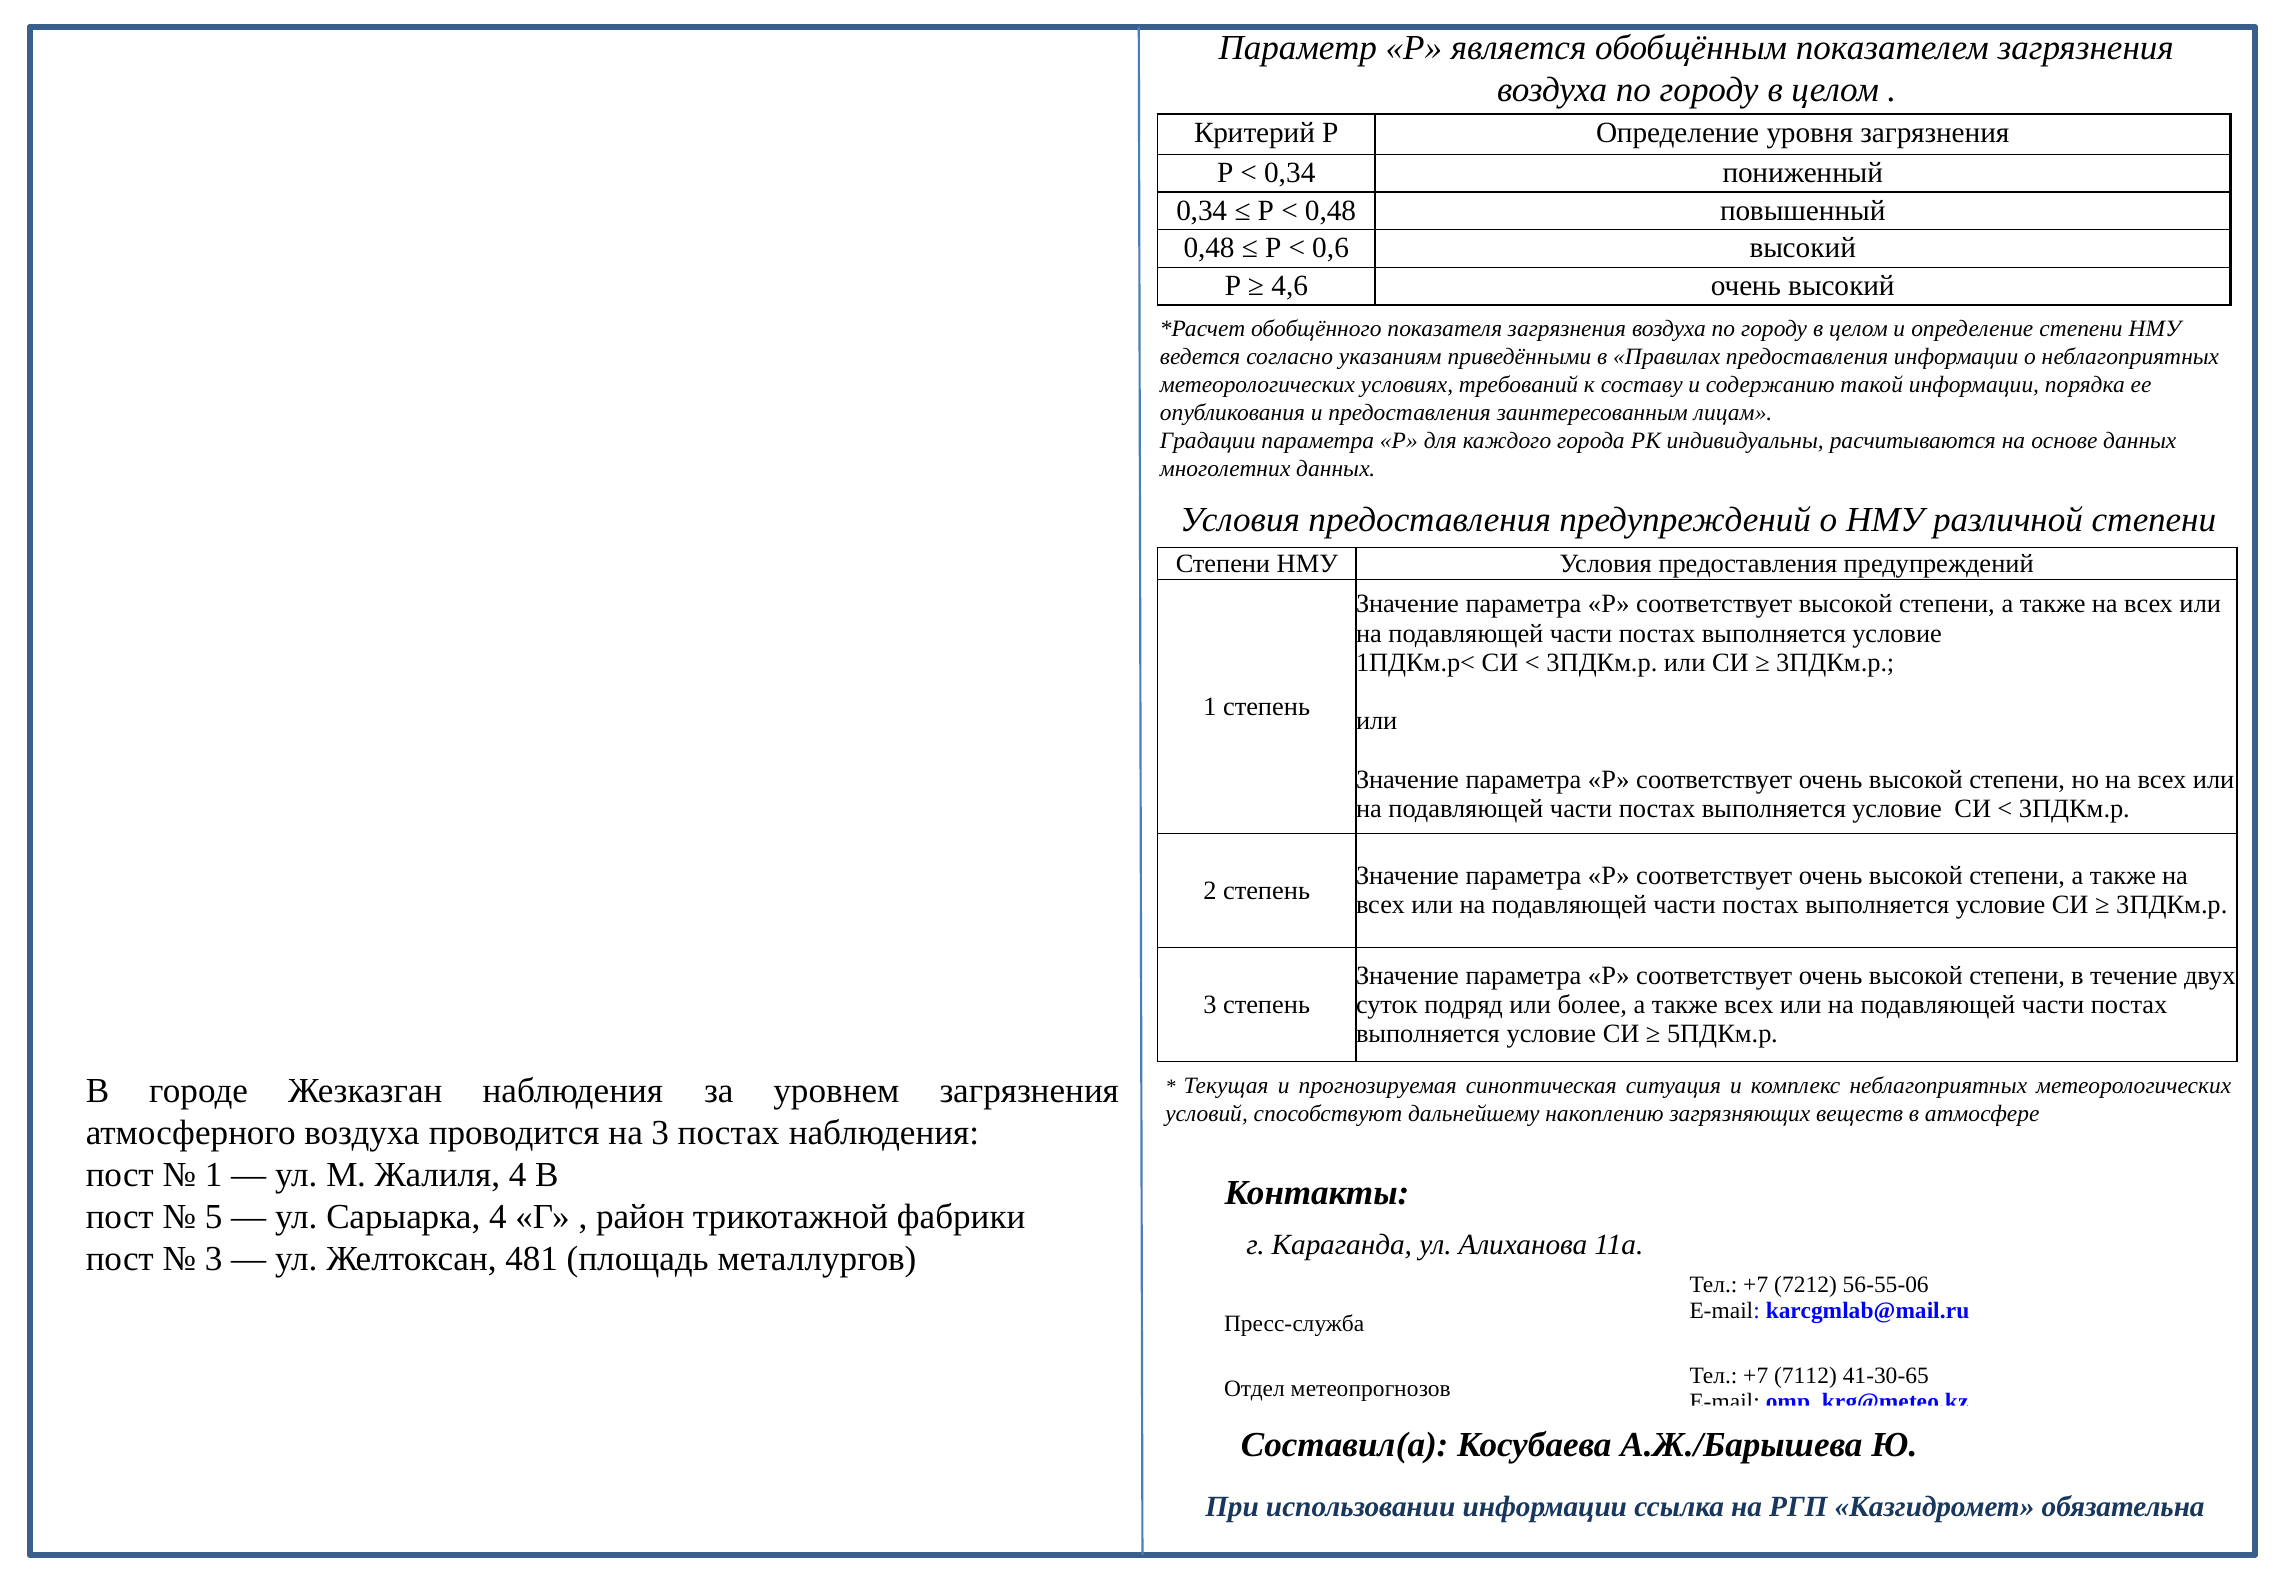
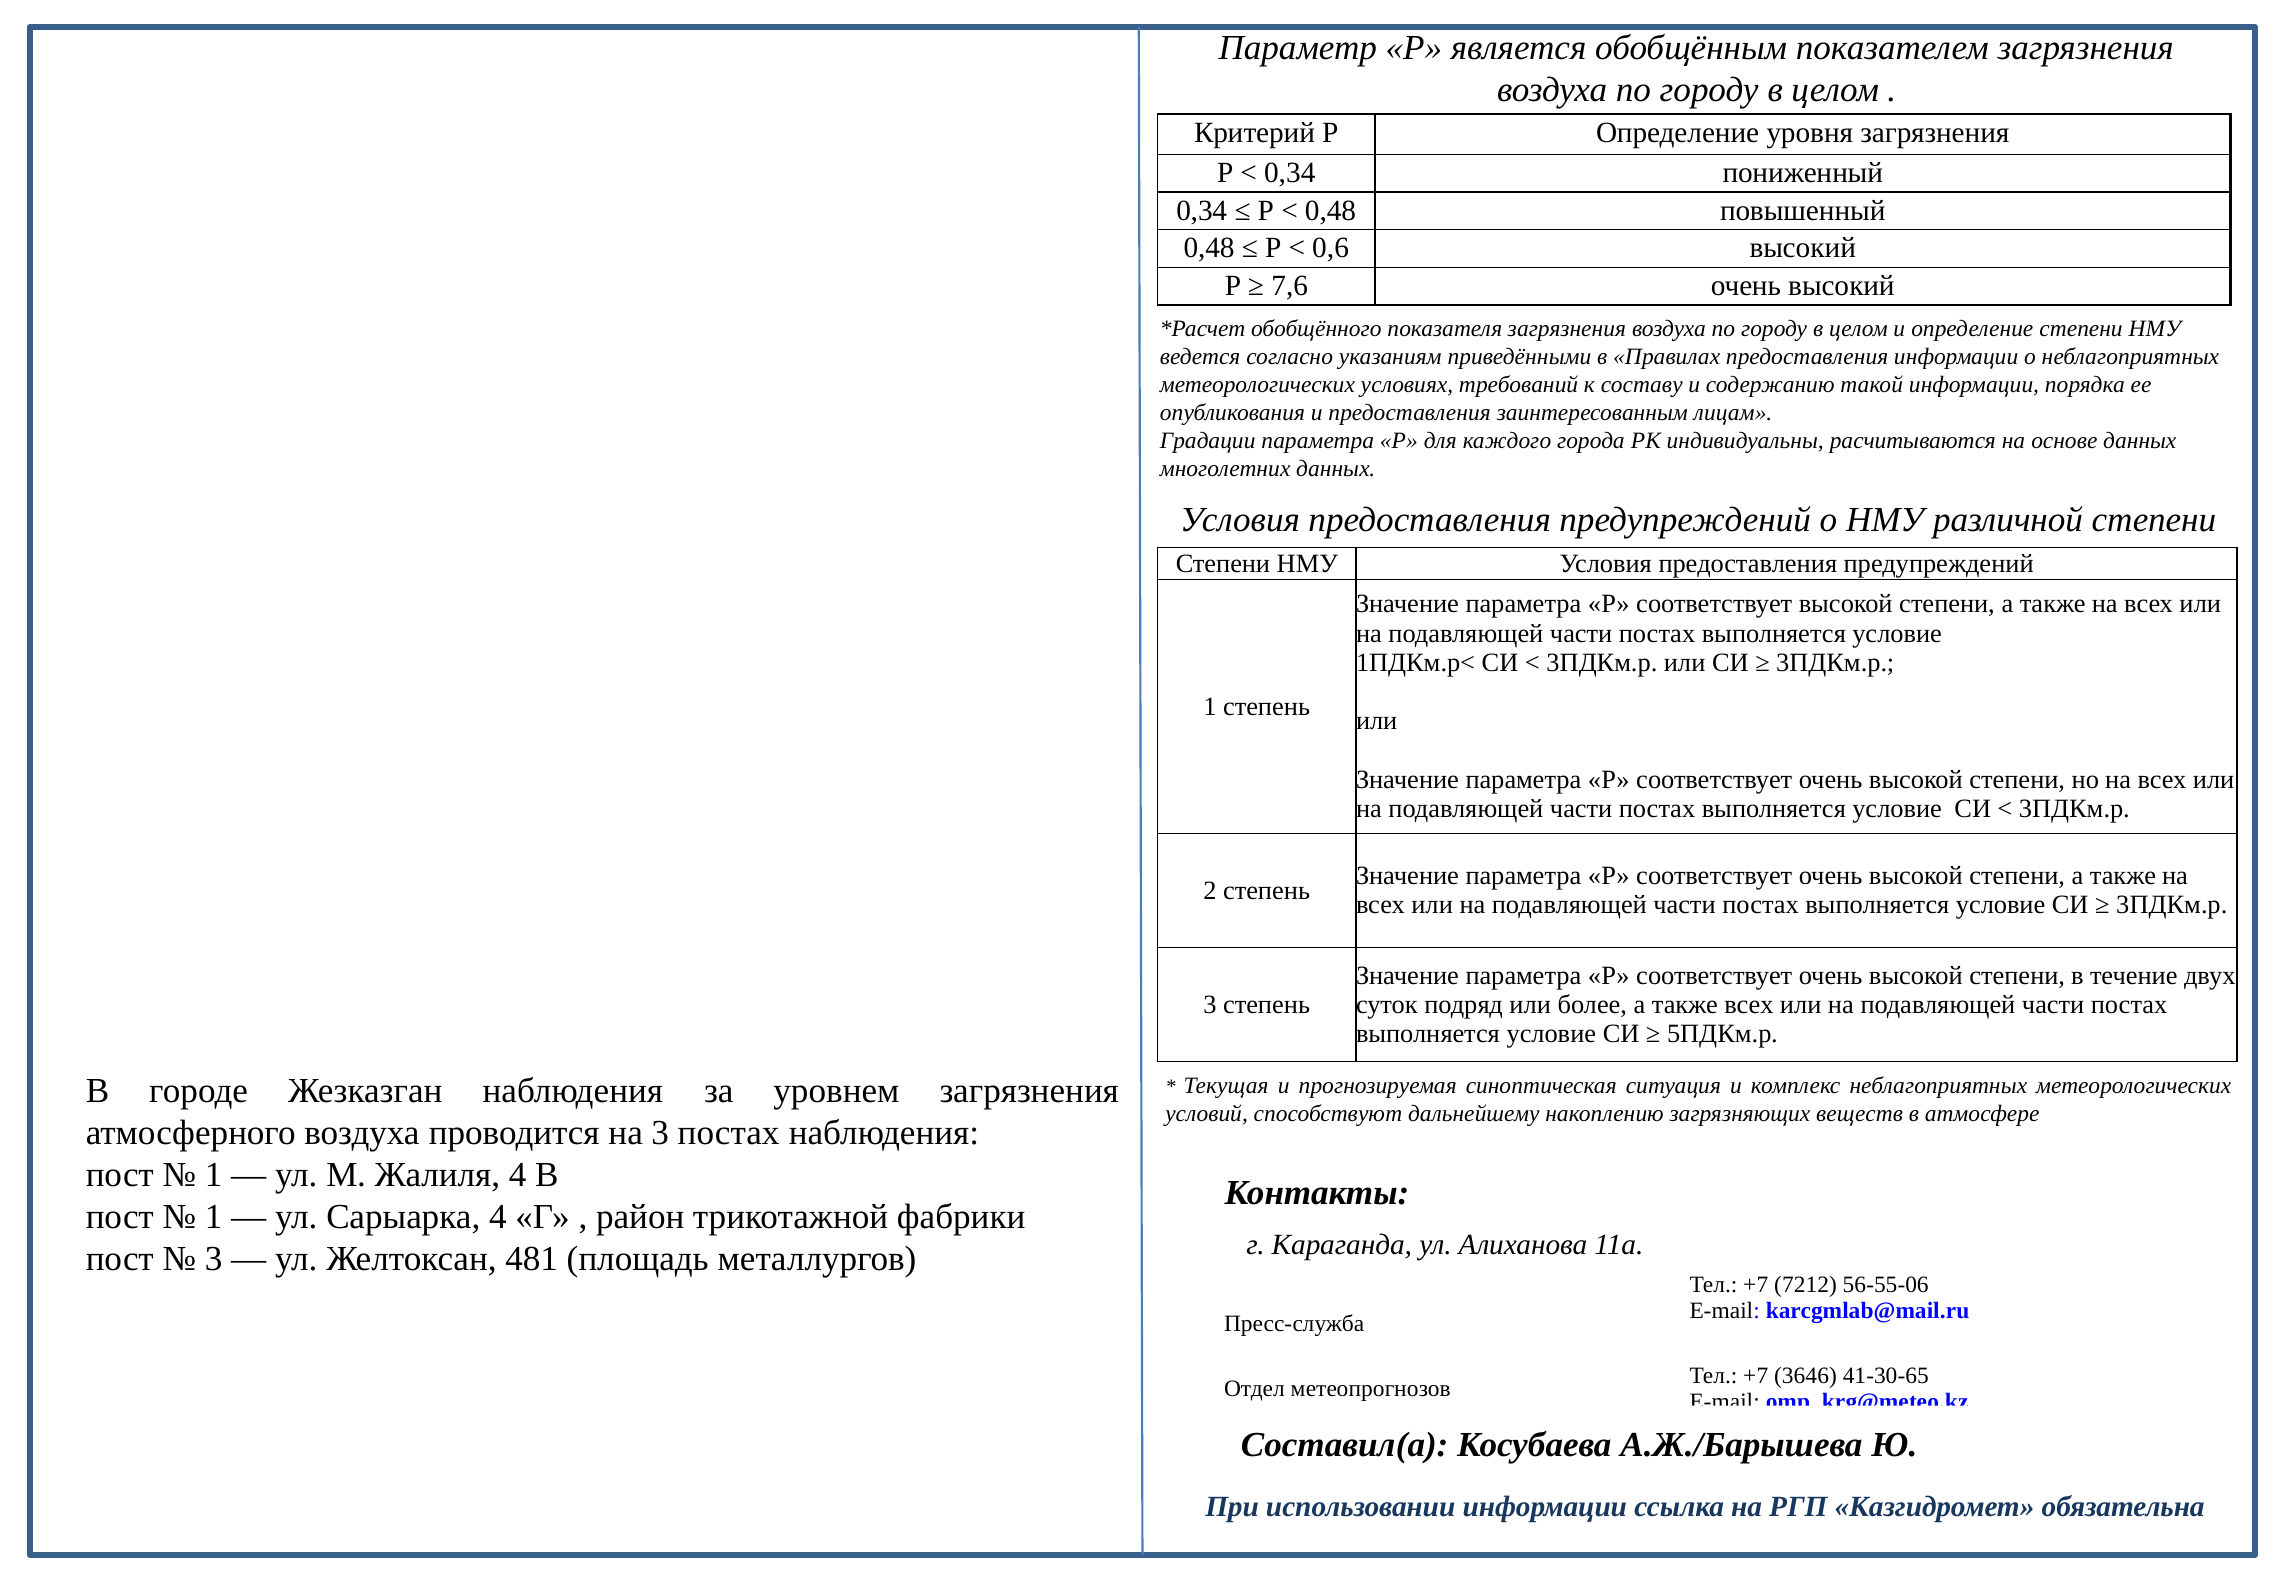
4,6: 4,6 -> 7,6 (1290, 286)
5: 5 -> 1 (214, 1217)
7112: 7112 -> 3646 (1805, 1376)
